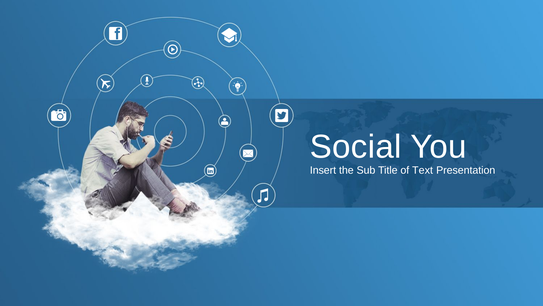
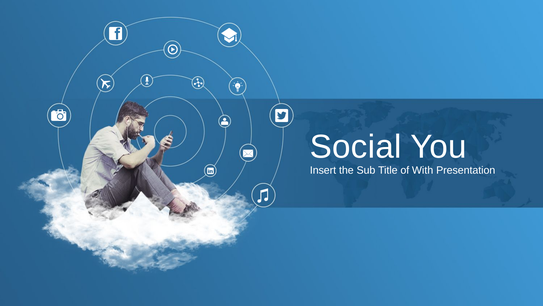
Text: Text -> With (423, 170)
